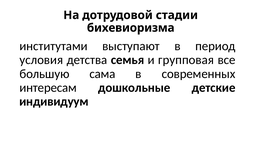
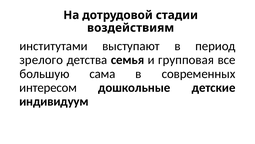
бихевиоризма: бихевиоризма -> воздействиям (131, 28)
условия: условия -> зрелого (41, 60)
интересам: интересам -> интересом (48, 87)
